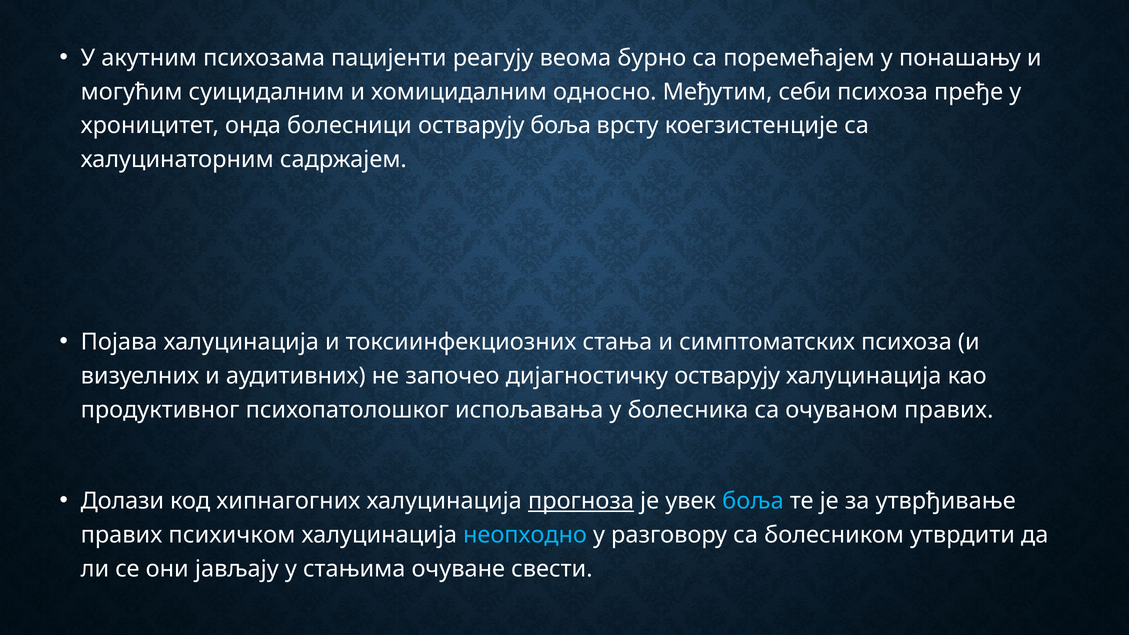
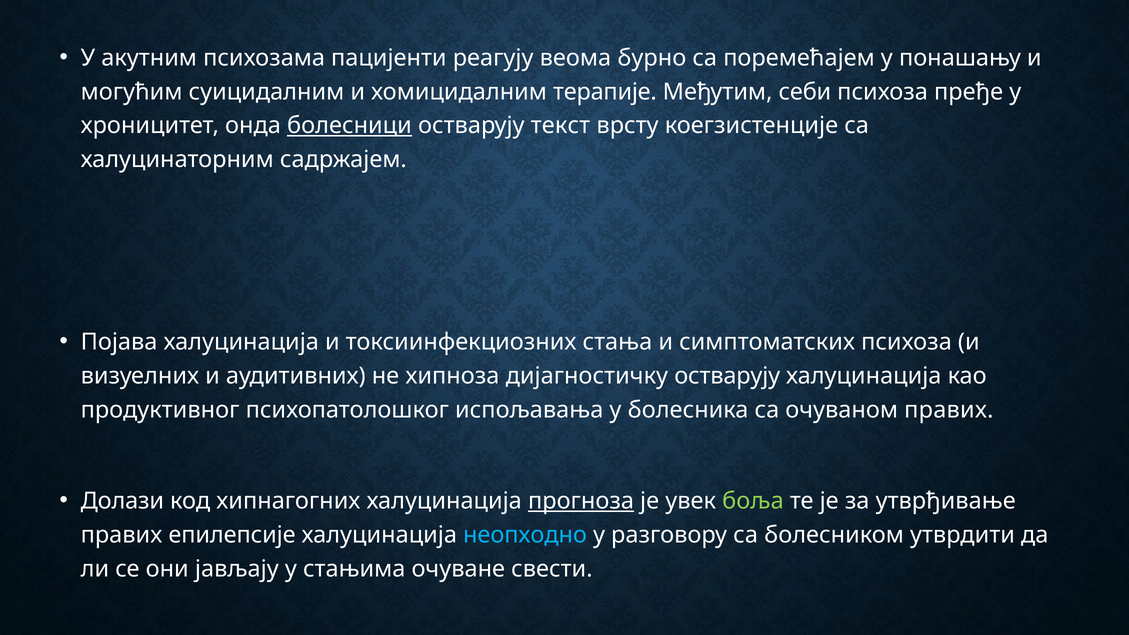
односно: односно -> терапије (605, 92)
болесници underline: none -> present (349, 126)
остварују боља: боља -> текст (560, 126)
започео: започео -> хипноза (452, 376)
боља colour: light blue -> light green (753, 501)
психичком: психичком -> епилепсије (232, 535)
